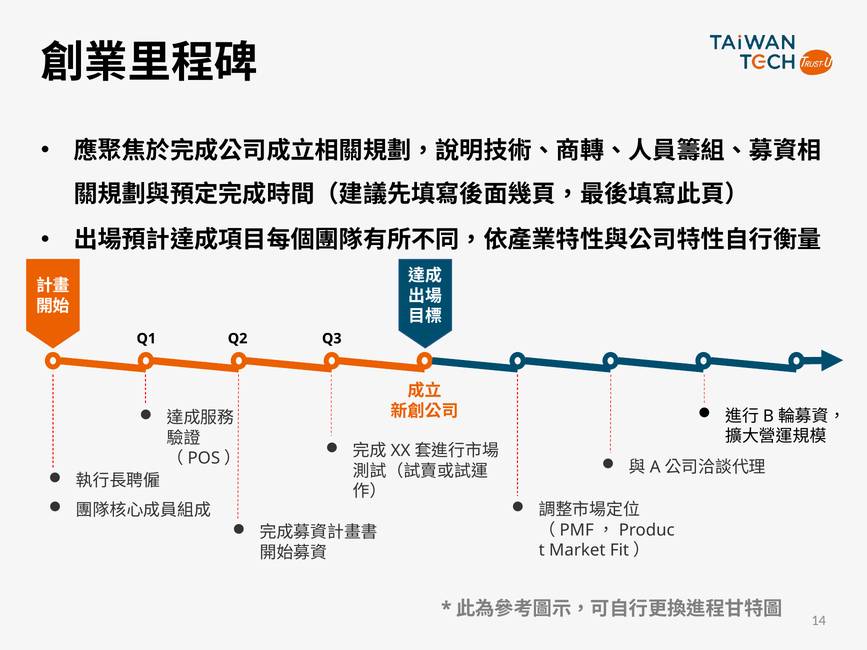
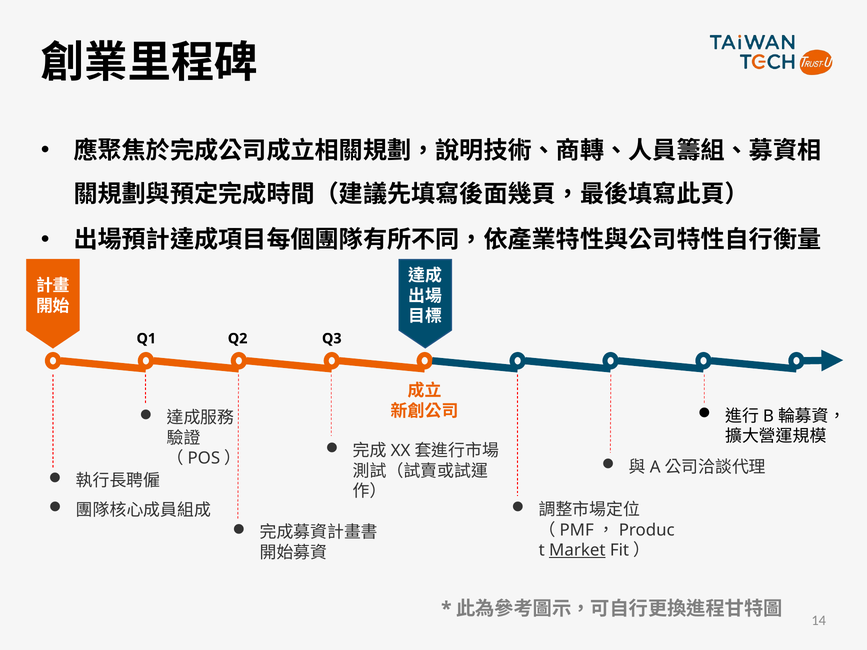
Market underline: none -> present (577, 550)
